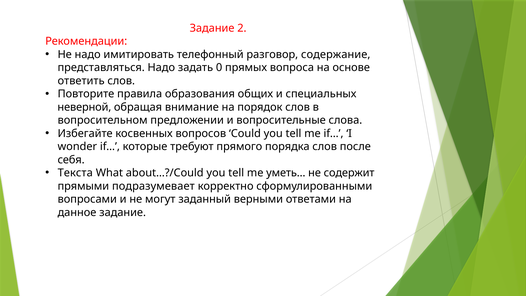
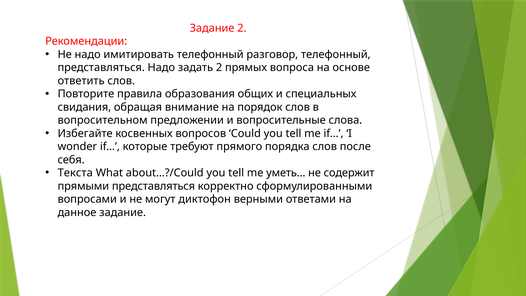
разговор содержание: содержание -> телефонный (336, 55)
задать 0: 0 -> 2 (219, 68)
неверной: неверной -> свидания (84, 107)
прямыми подразумевает: подразумевает -> представляться (154, 186)
заданный: заданный -> диктофон (205, 199)
